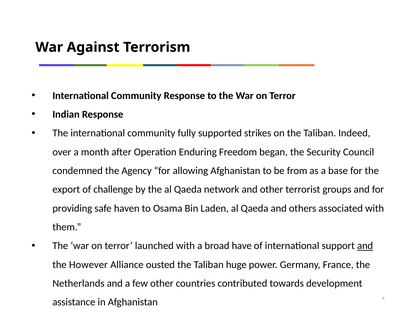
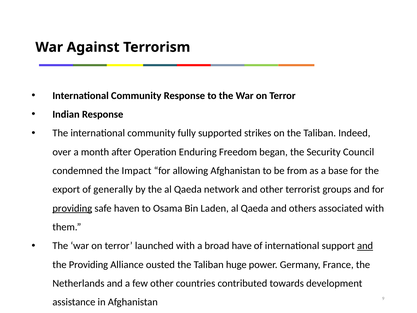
Agency: Agency -> Impact (137, 171)
challenge: challenge -> generally (113, 189)
providing underline: none -> present (72, 208)
the However: However -> Providing (88, 264)
